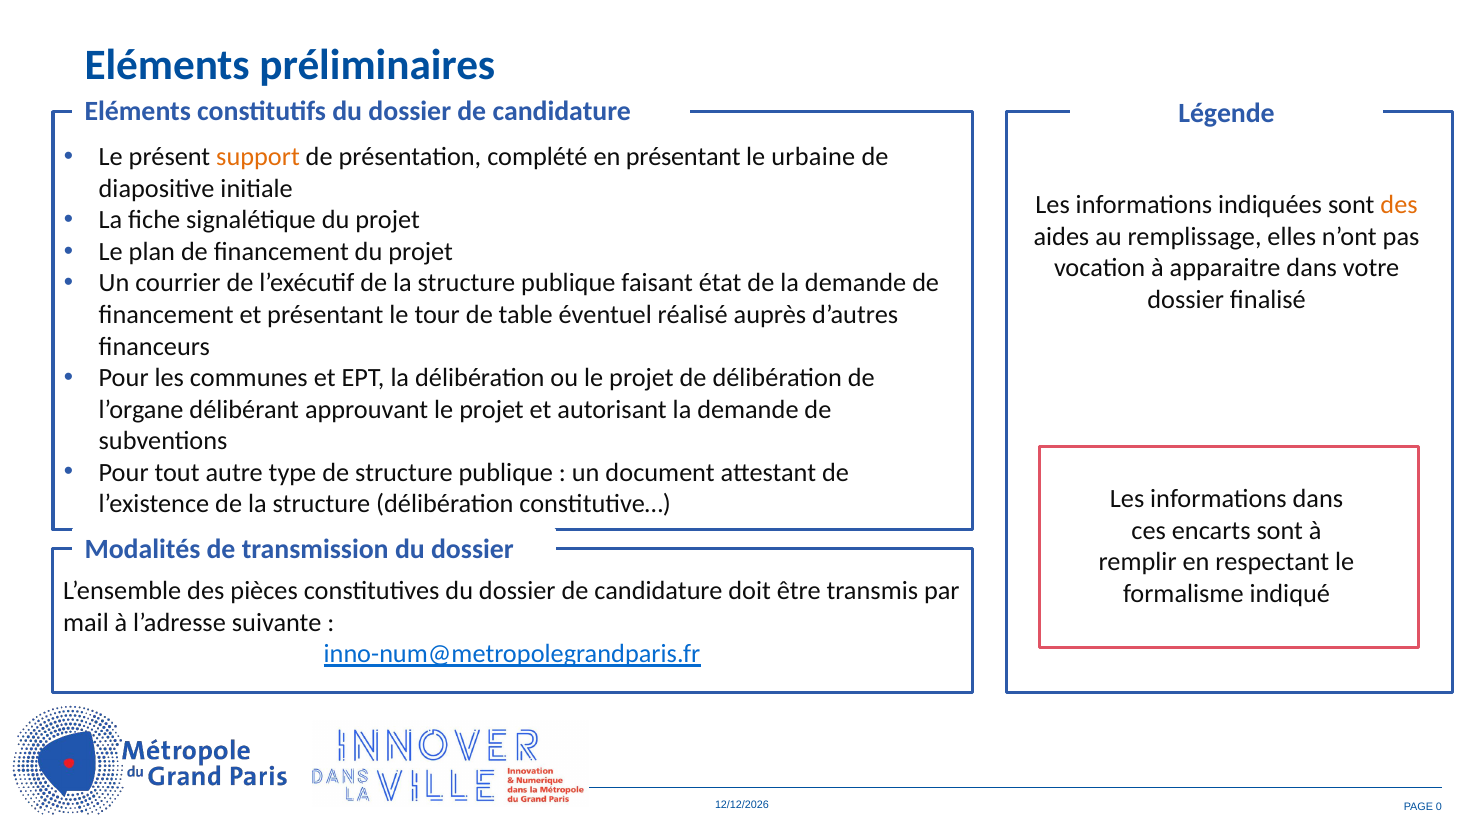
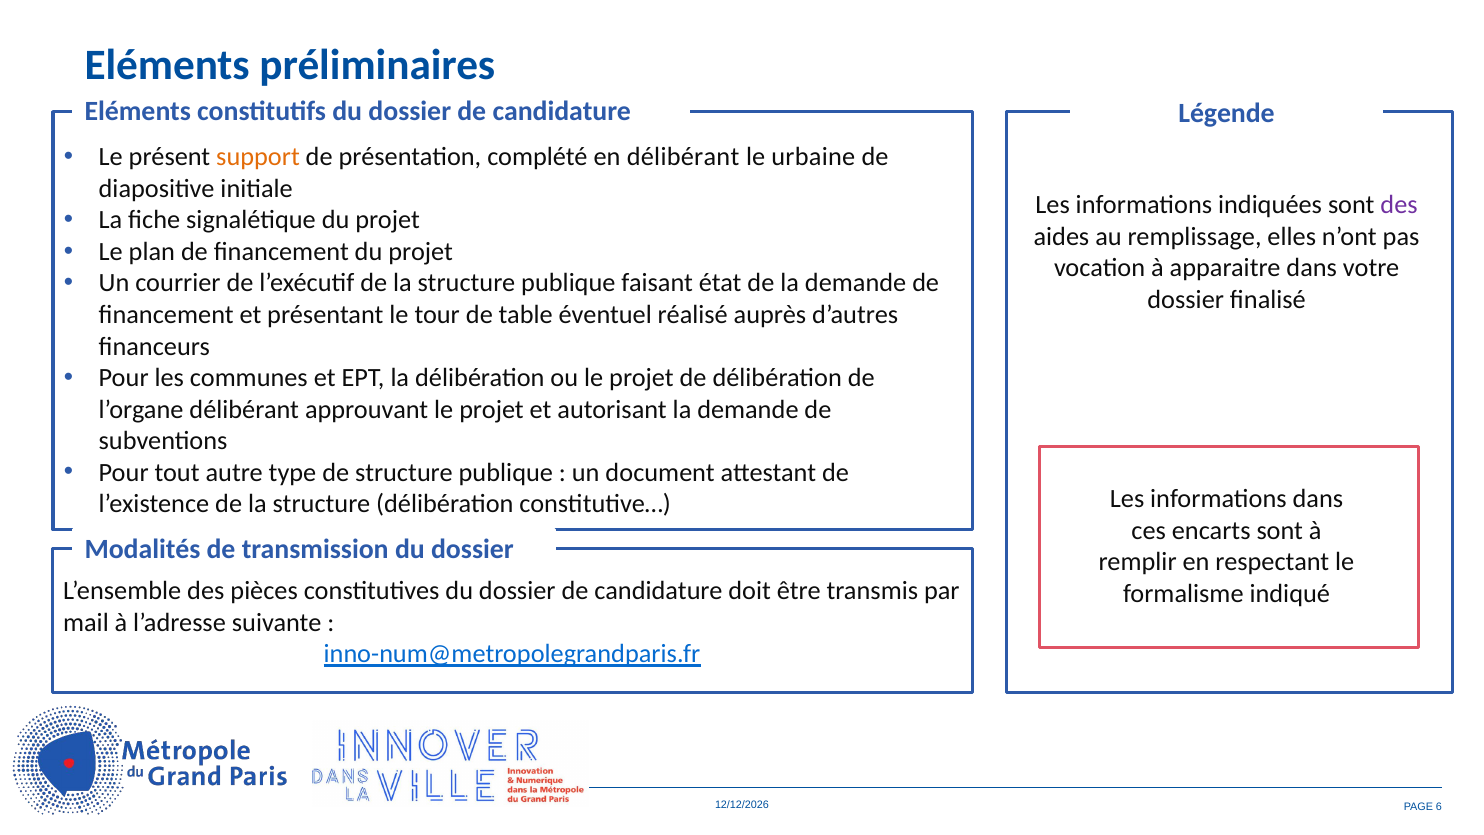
en présentant: présentant -> délibérant (683, 157)
des colour: orange -> purple (1399, 205)
0: 0 -> 6 (1439, 807)
